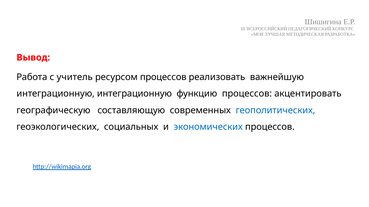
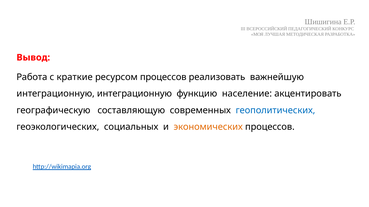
учитель: учитель -> краткие (75, 77)
функцию процессов: процессов -> население (247, 94)
экономических colour: blue -> orange (208, 127)
